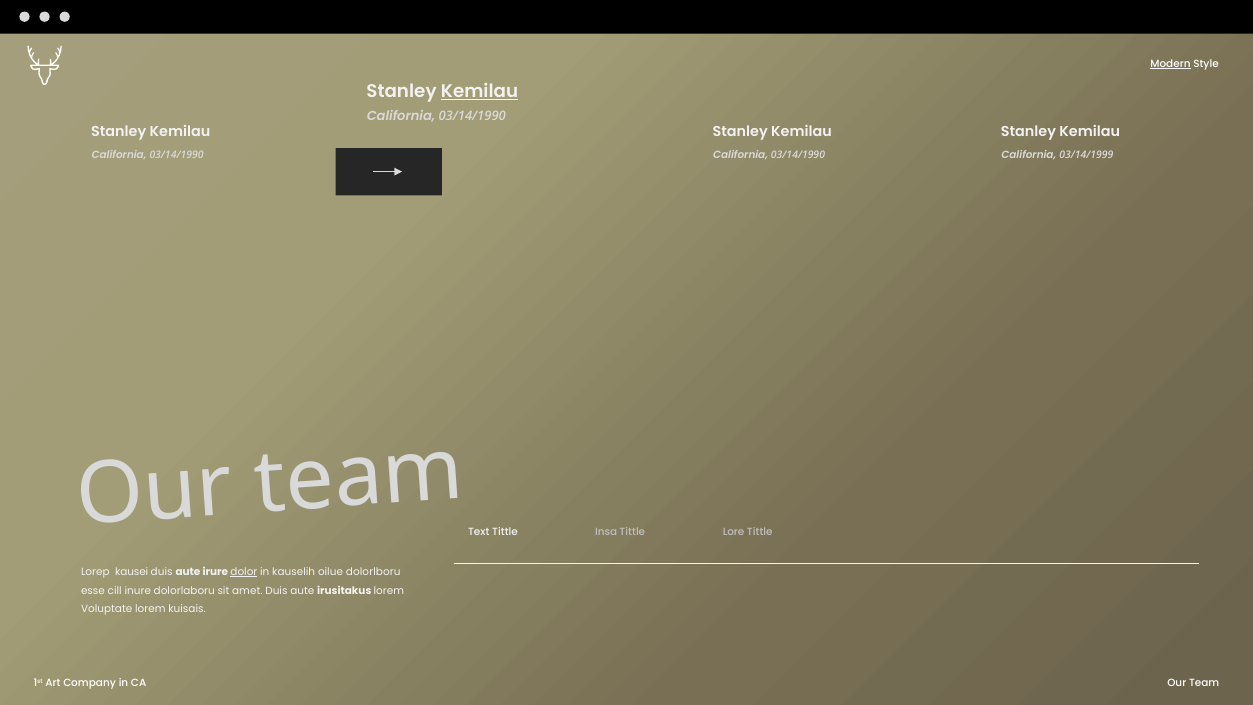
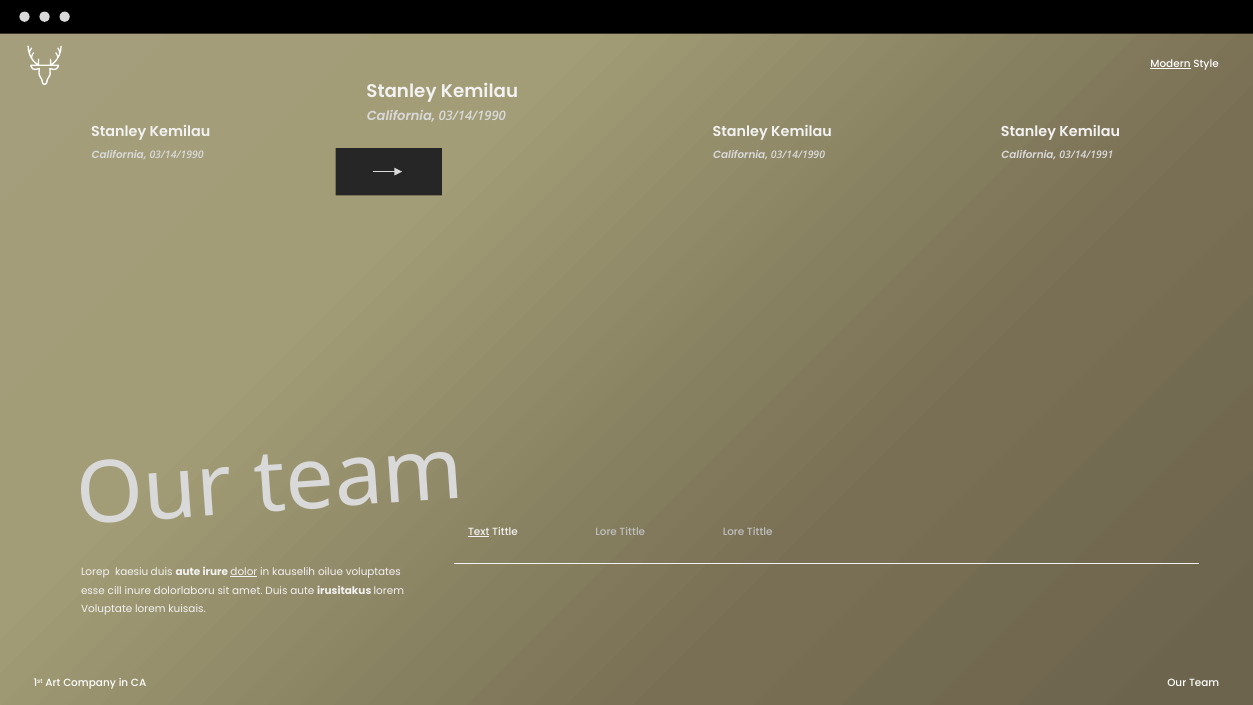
Kemilau underline: present -> none (480, 91)
03/14/1999: 03/14/1999 -> 03/14/1991 (1086, 155)
Text underline: none -> present (479, 532)
Insa: Insa -> Lore (606, 532)
kausei: kausei -> kaesiu (132, 572)
dolorlboru: dolorlboru -> voluptates (373, 572)
